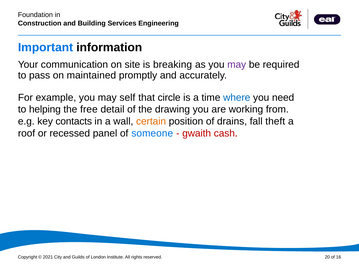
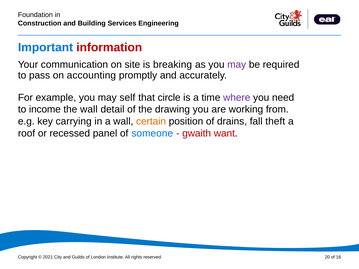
information colour: black -> red (109, 48)
maintained: maintained -> accounting (91, 75)
where colour: blue -> purple (237, 98)
helping: helping -> income (45, 110)
the free: free -> wall (89, 110)
contacts: contacts -> carrying (74, 122)
cash: cash -> want (224, 133)
